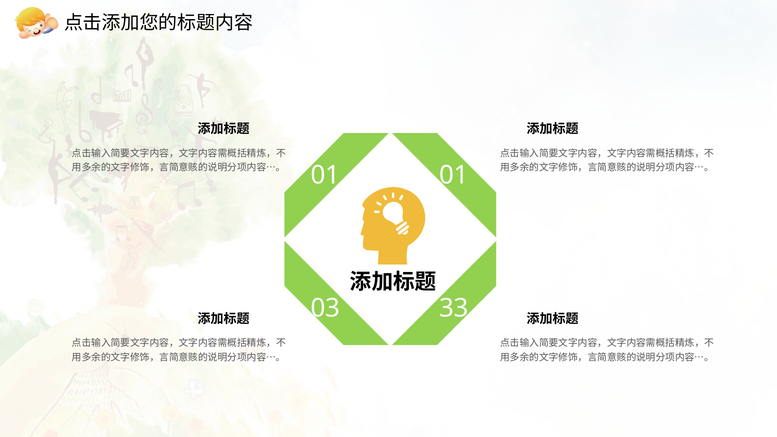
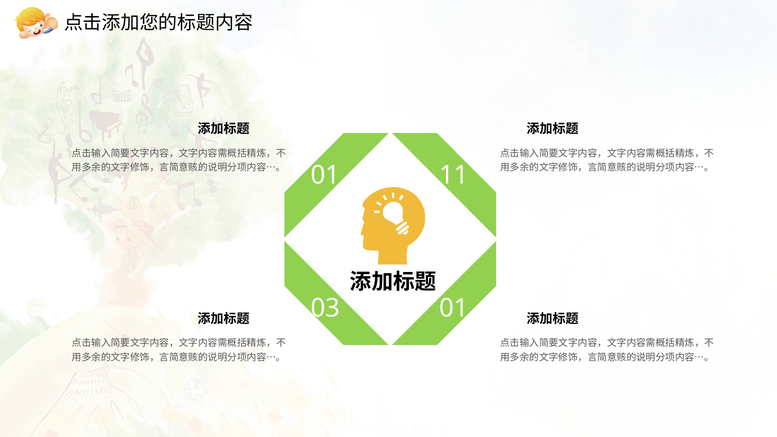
01 01: 01 -> 11 (454, 175)
03 33: 33 -> 01 (454, 308)
